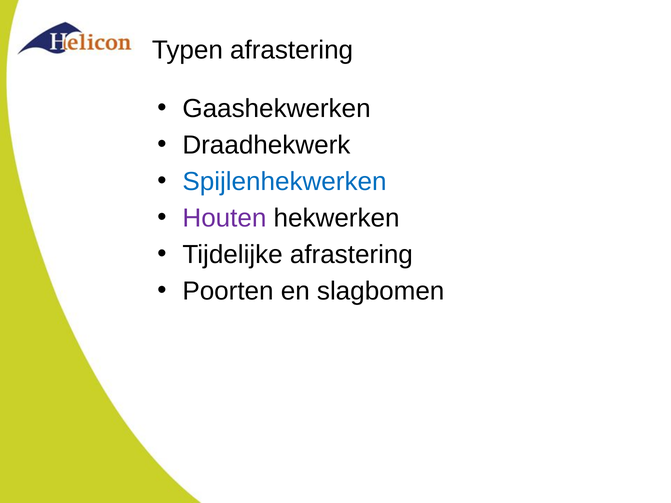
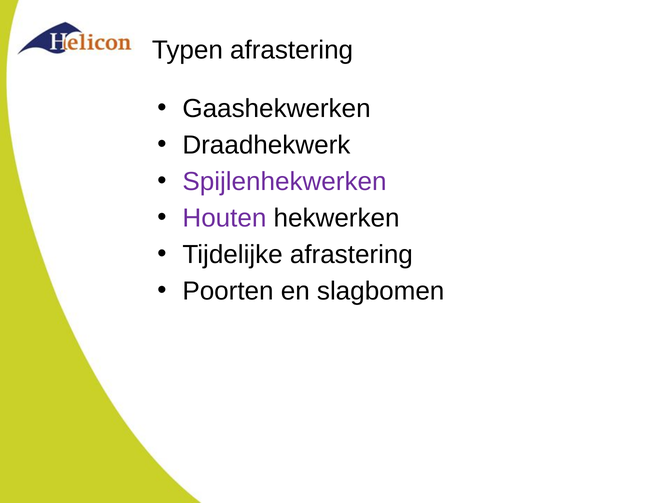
Spijlenhekwerken colour: blue -> purple (284, 182)
